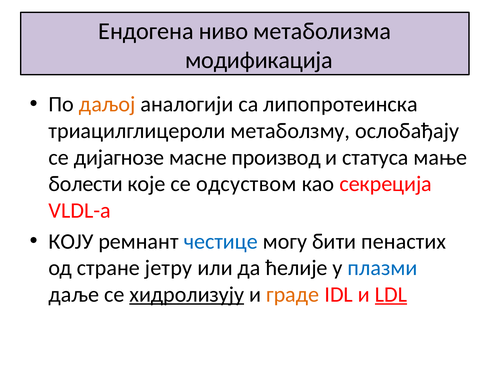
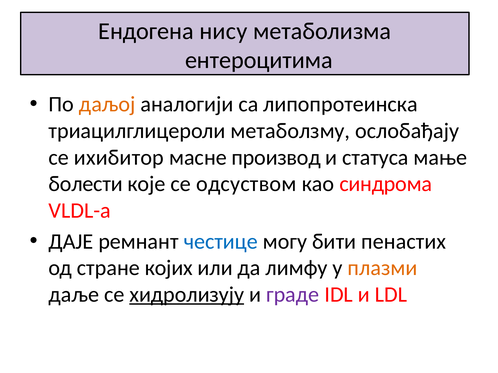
ниво: ниво -> нису (223, 31)
модификација: модификација -> ентероцитима (259, 60)
дијагнозе: дијагнозе -> ихибитор (119, 158)
секреција: секреција -> синдрома (386, 184)
КОЈУ: КОЈУ -> ДАЈЕ (71, 242)
јетру: јетру -> којих (169, 268)
ћелије: ћелије -> лимфу (297, 268)
плазми colour: blue -> orange (382, 268)
граде colour: orange -> purple (293, 295)
LDL underline: present -> none (391, 295)
